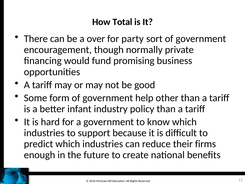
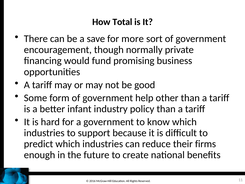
over: over -> save (96, 39)
party: party -> more (133, 39)
